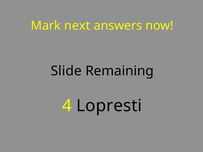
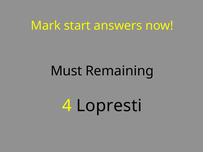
next: next -> start (77, 26)
Slide: Slide -> Must (66, 71)
